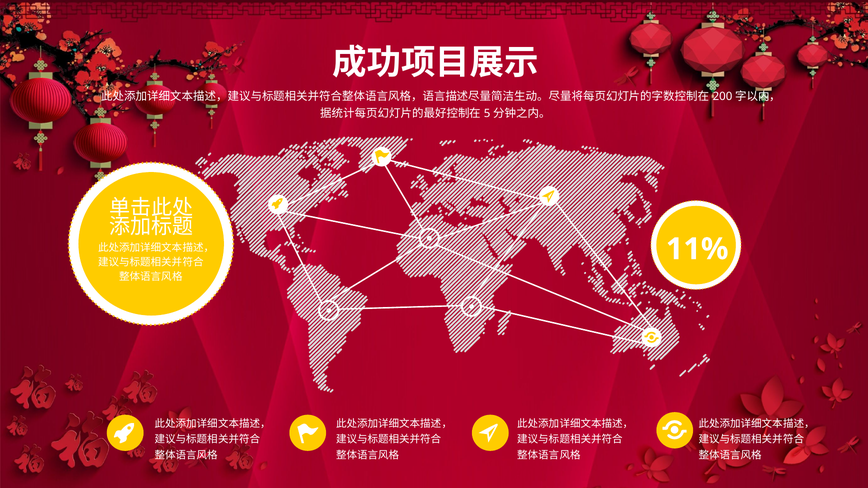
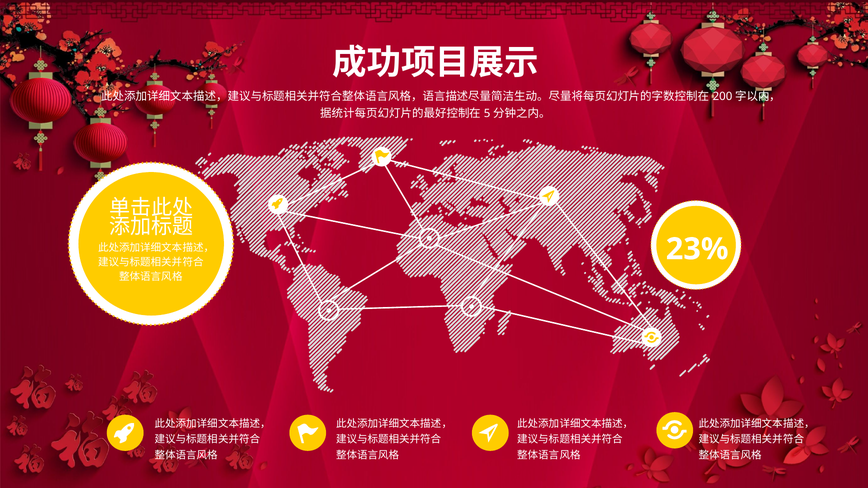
11%: 11% -> 23% (697, 249)
